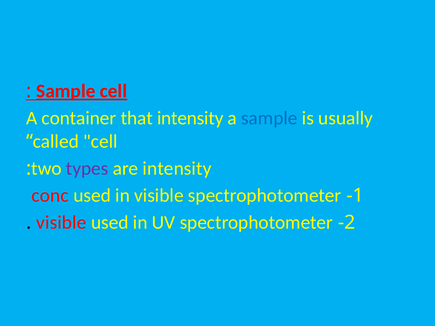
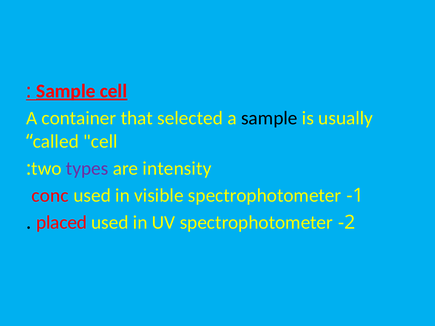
that intensity: intensity -> selected (190, 118)
sample colour: blue -> black (269, 118)
visible: visible -> placed (62, 223)
